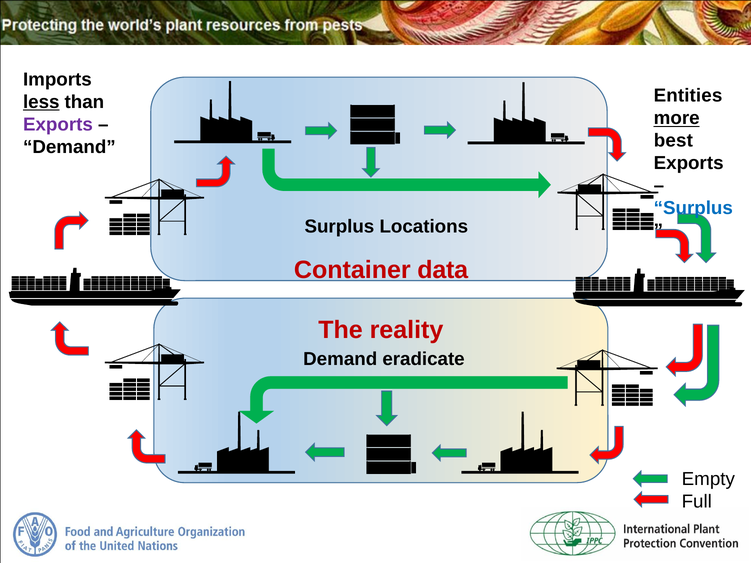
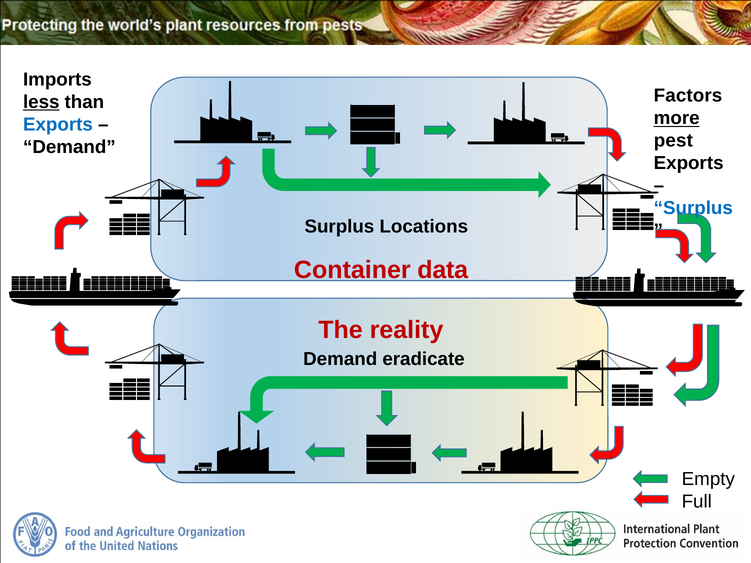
Entities: Entities -> Factors (688, 96)
Exports colour: purple -> blue (58, 124)
best: best -> pest (673, 141)
